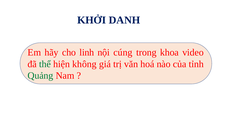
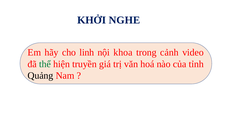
DANH: DANH -> NGHE (124, 20)
cúng: cúng -> khoa (123, 52)
khoa: khoa -> cảnh (169, 52)
không: không -> truyền (84, 64)
Quảng colour: green -> black (40, 76)
